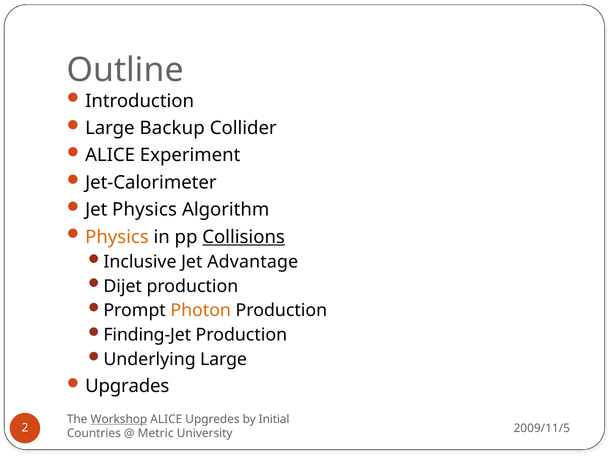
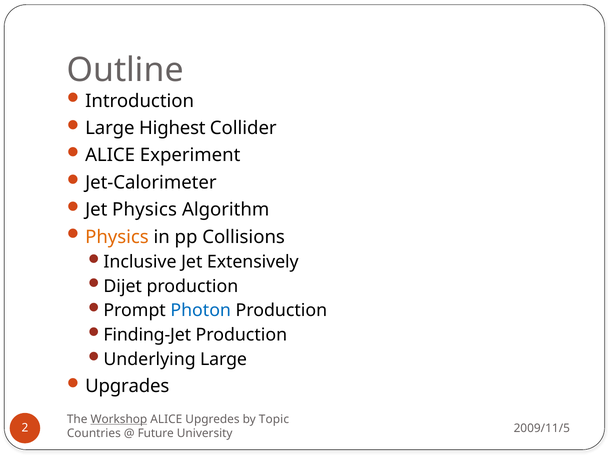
Backup: Backup -> Highest (172, 128)
Collisions underline: present -> none (244, 237)
Advantage: Advantage -> Extensively (253, 262)
Photon colour: orange -> blue (201, 311)
Initial: Initial -> Topic (274, 420)
Metric: Metric -> Future (156, 434)
